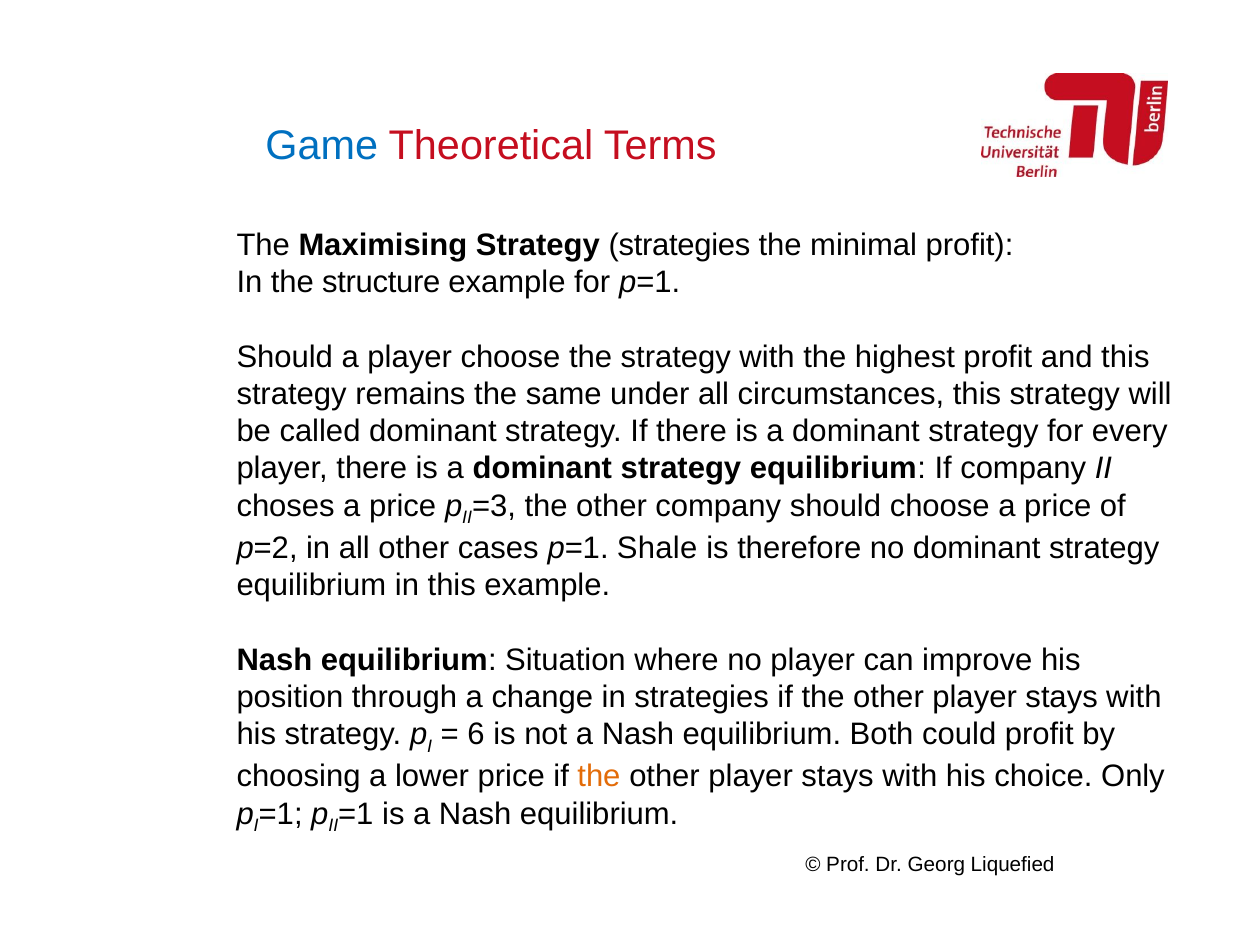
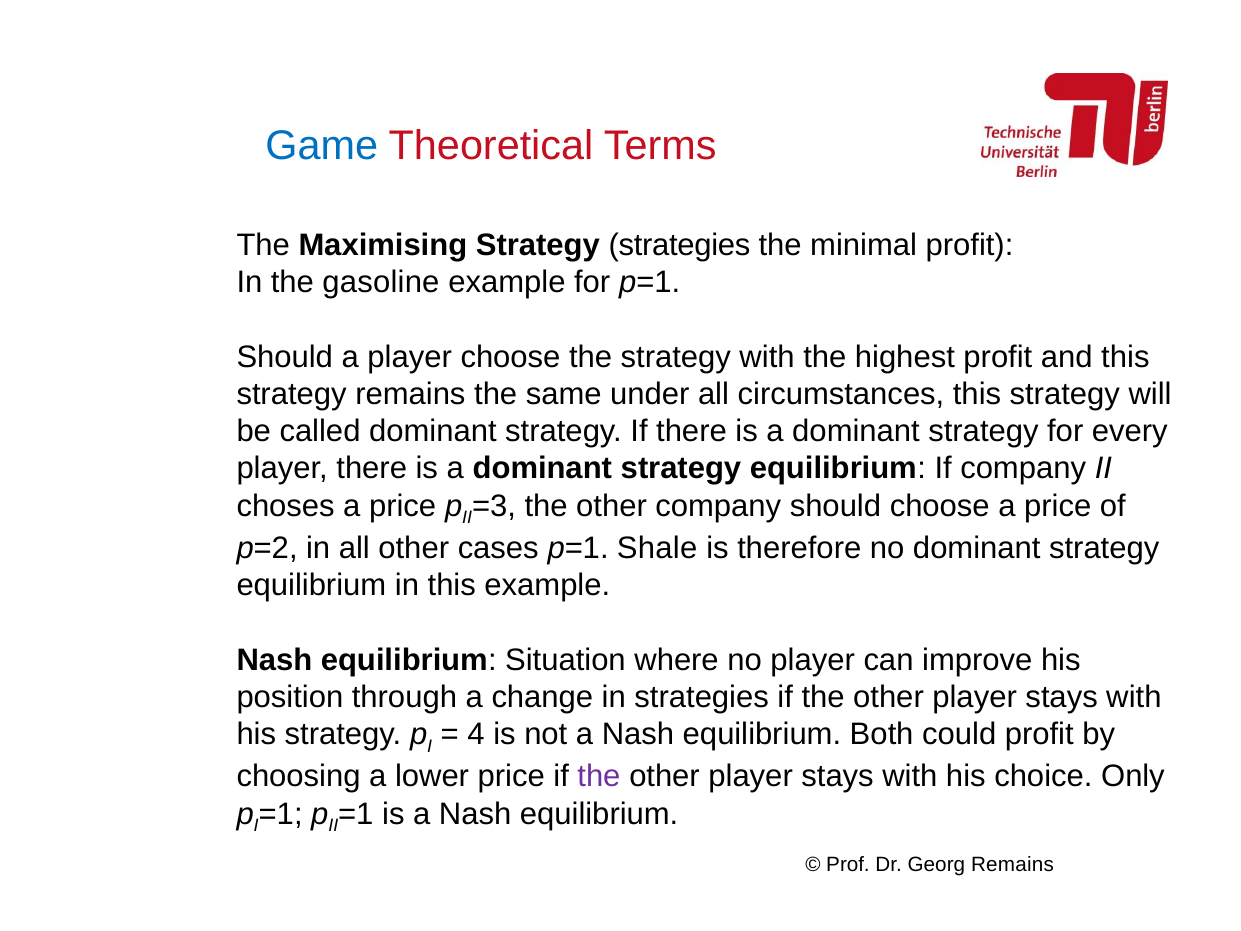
structure: structure -> gasoline (381, 282)
6: 6 -> 4 (476, 734)
the colour: orange -> purple (599, 777)
Georg Liquefied: Liquefied -> Remains (1012, 865)
